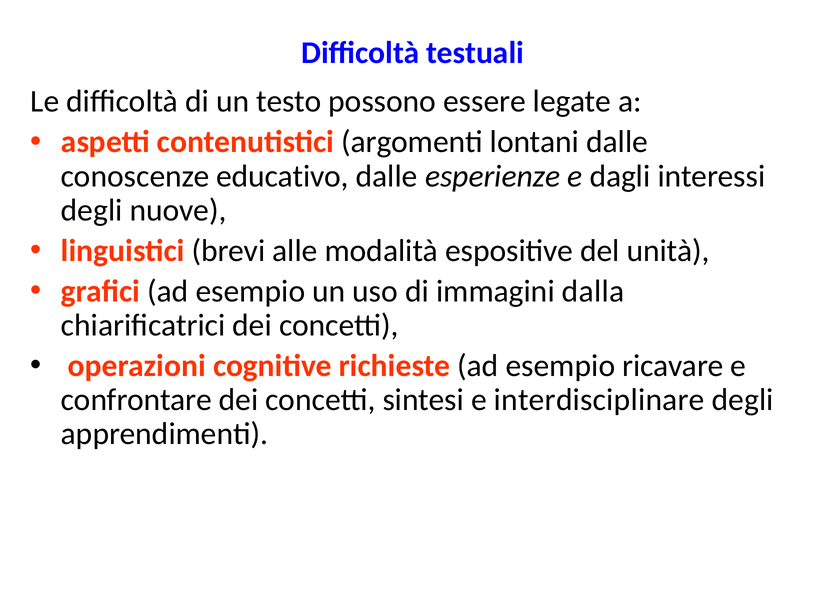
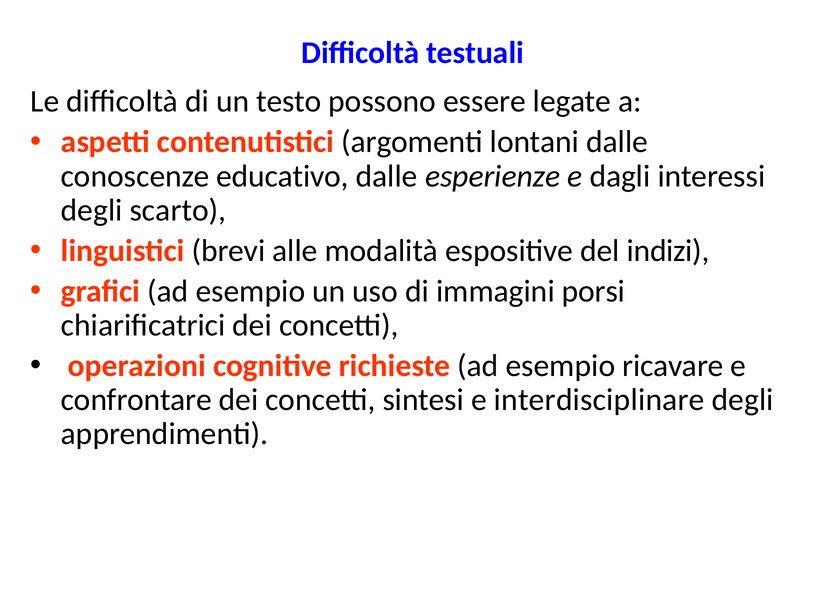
nuove: nuove -> scarto (178, 210)
unità: unità -> indizi (668, 251)
dalla: dalla -> porsi (593, 291)
